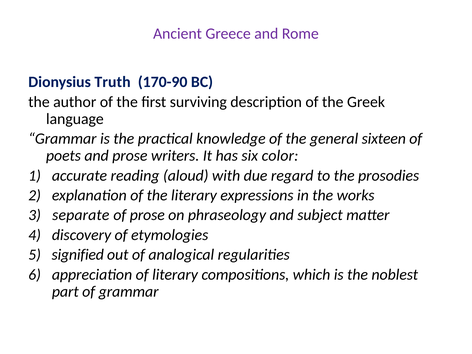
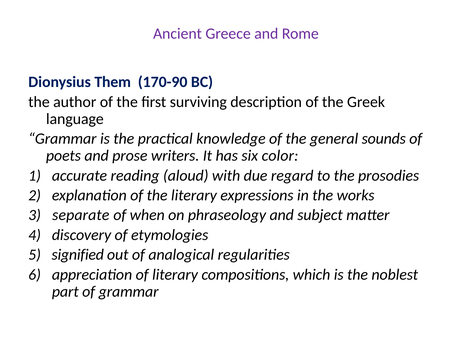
Truth: Truth -> Them (113, 82)
sixteen: sixteen -> sounds (384, 139)
of prose: prose -> when (147, 215)
